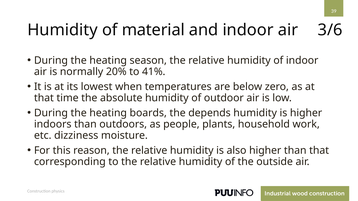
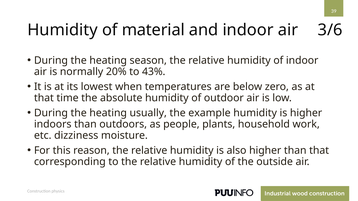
41%: 41% -> 43% (154, 72)
boards: boards -> usually (148, 113)
depends: depends -> example (209, 113)
